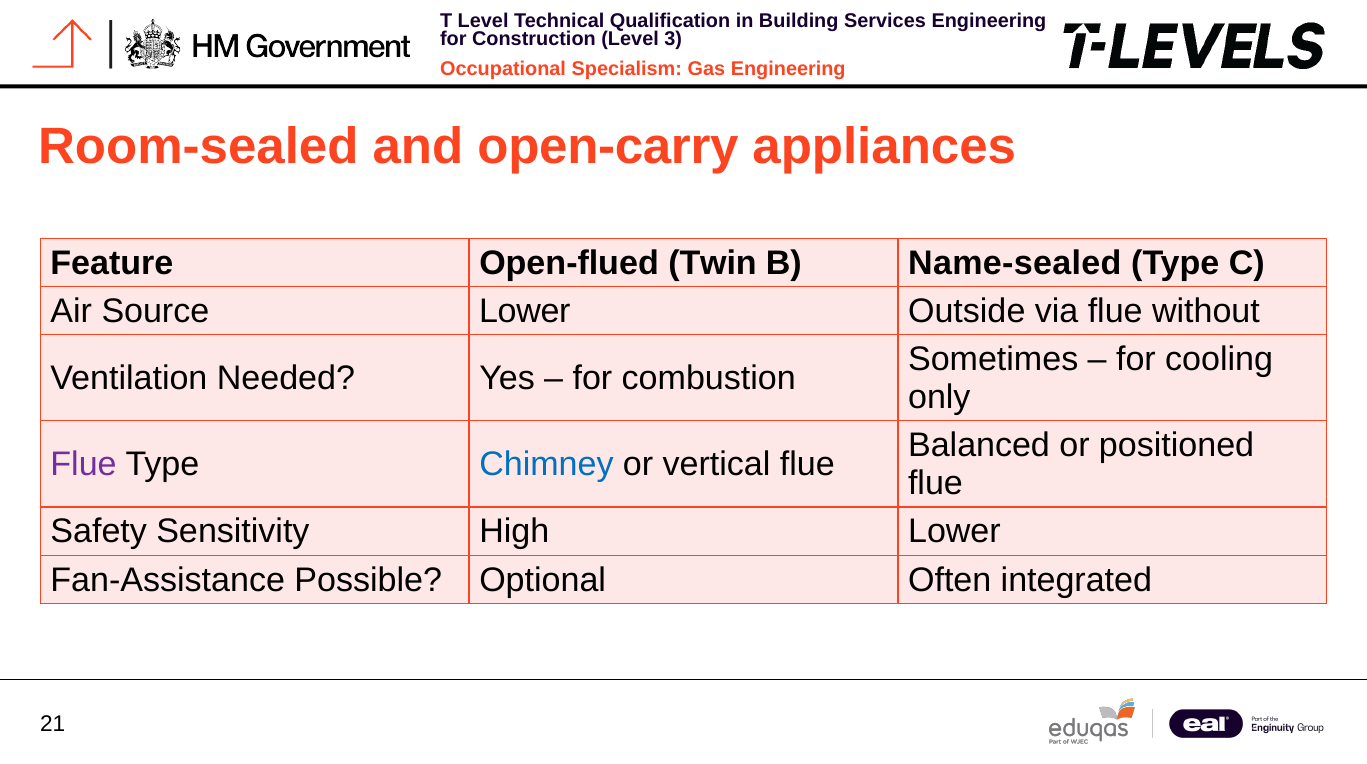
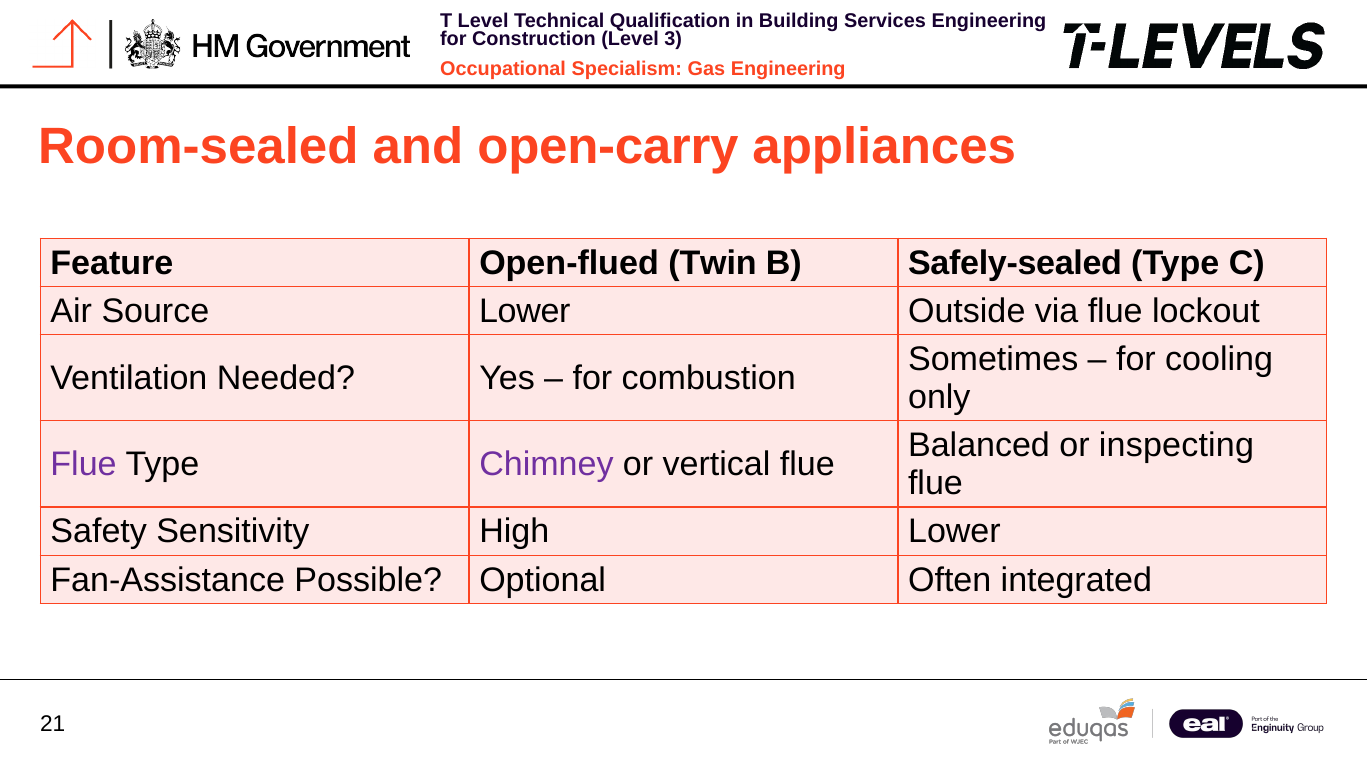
Name-sealed: Name-sealed -> Safely-sealed (1015, 263)
without: without -> lockout (1206, 311)
positioned: positioned -> inspecting (1176, 445)
Chimney colour: blue -> purple (546, 464)
